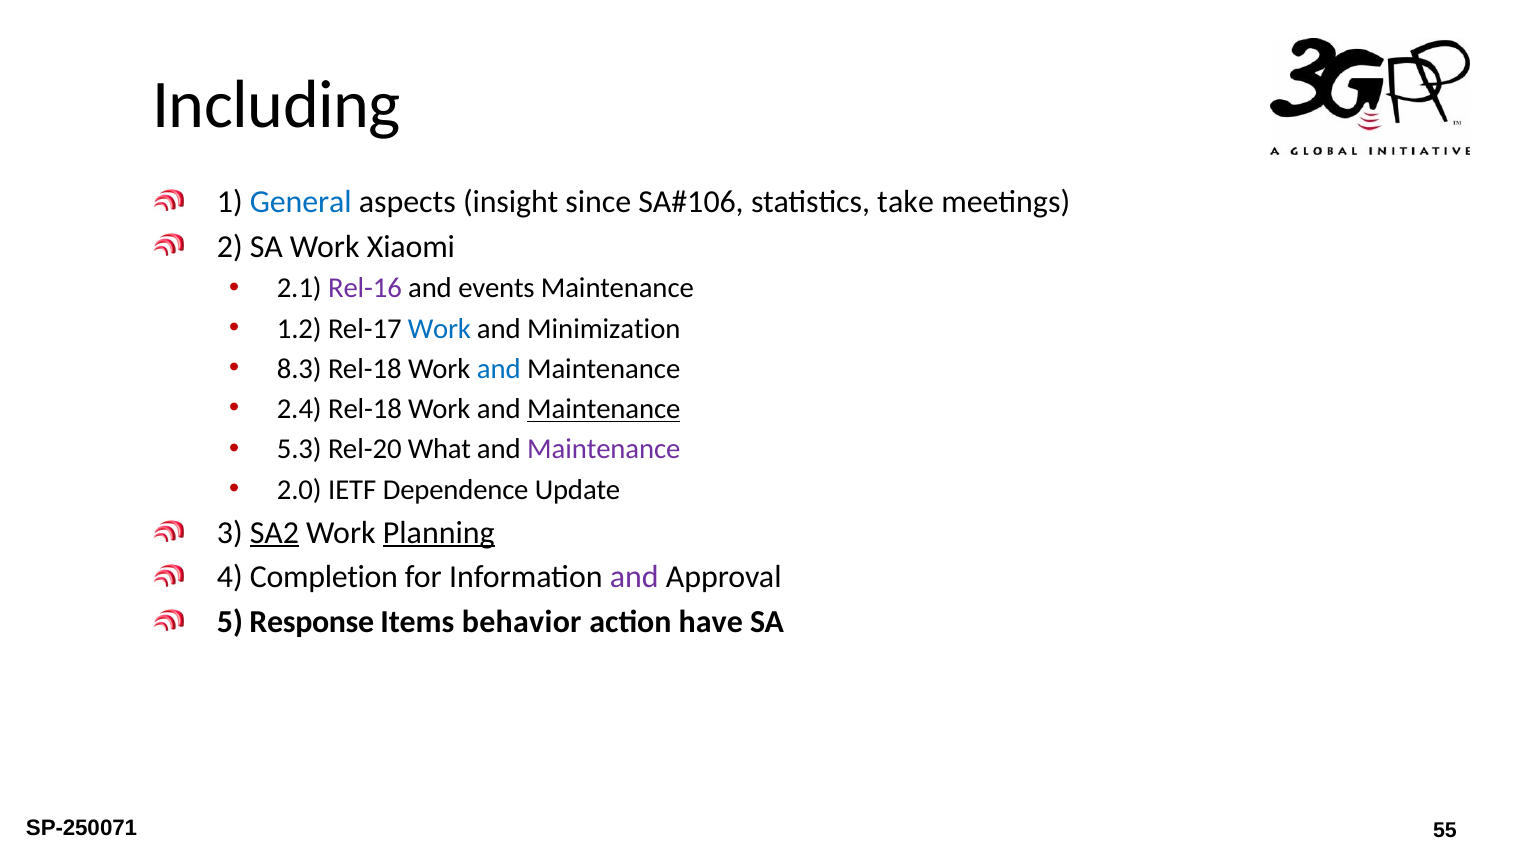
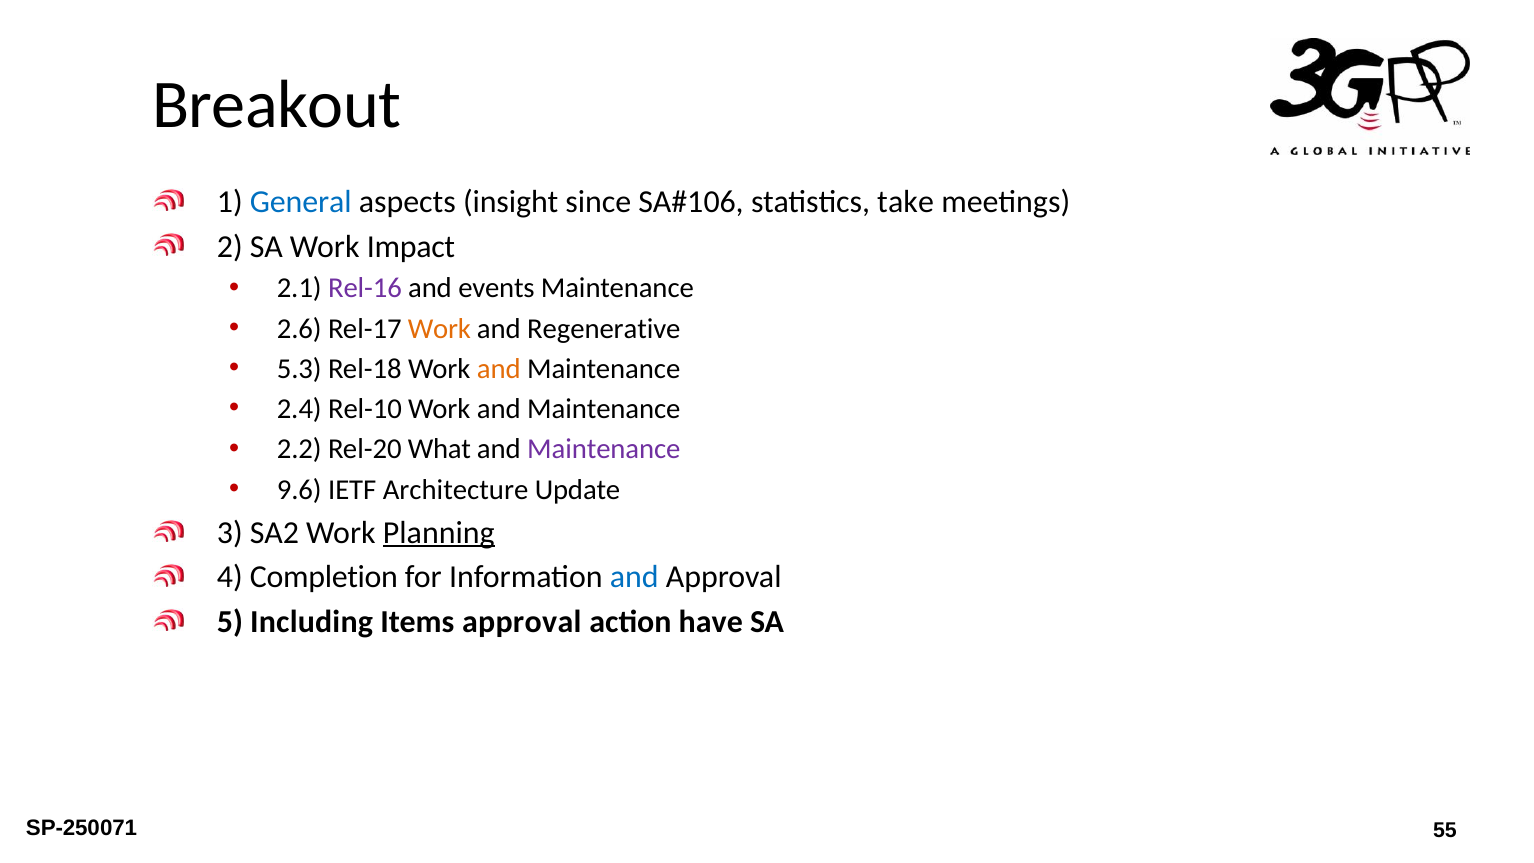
Including: Including -> Breakout (277, 105)
Xiaomi: Xiaomi -> Impact (411, 246)
1.2: 1.2 -> 2.6 (299, 329)
Work colour: blue -> orange (439, 329)
Minimization: Minimization -> Regenerative (604, 329)
8.3: 8.3 -> 5.3 (299, 369)
and colour: blue -> orange (499, 369)
2.4 Rel-18: Rel-18 -> Rel-10 (365, 409)
Maintenance underline: present -> none (604, 409)
5.3: 5.3 -> 2.2 (299, 449)
2.0: 2.0 -> 9.6 (299, 489)
Dependence: Dependence -> Architecture (456, 489)
SA2 underline: present -> none (274, 533)
and colour: purple -> blue (634, 577)
Response: Response -> Including (312, 622)
Items behavior: behavior -> approval (522, 622)
